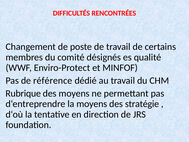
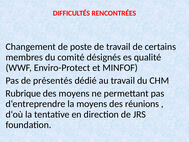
référence: référence -> présentés (53, 80)
stratégie: stratégie -> réunions (142, 104)
